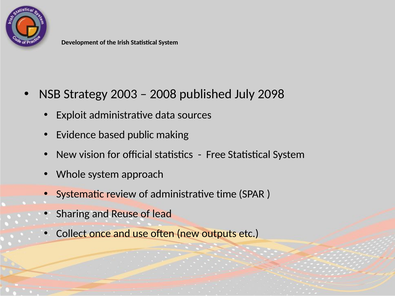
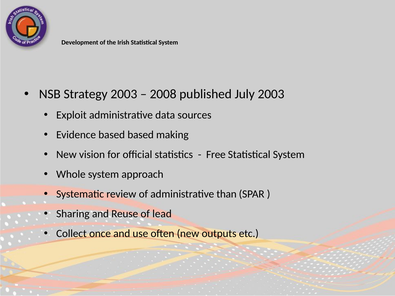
July 2098: 2098 -> 2003 (271, 94)
based public: public -> based (141, 135)
time: time -> than (227, 194)
